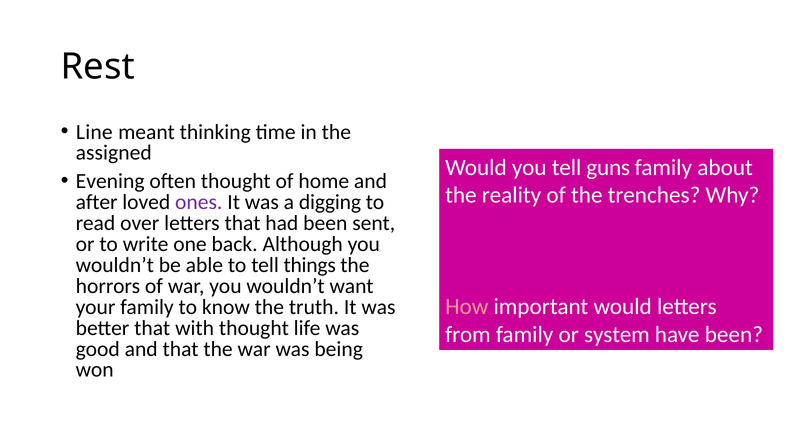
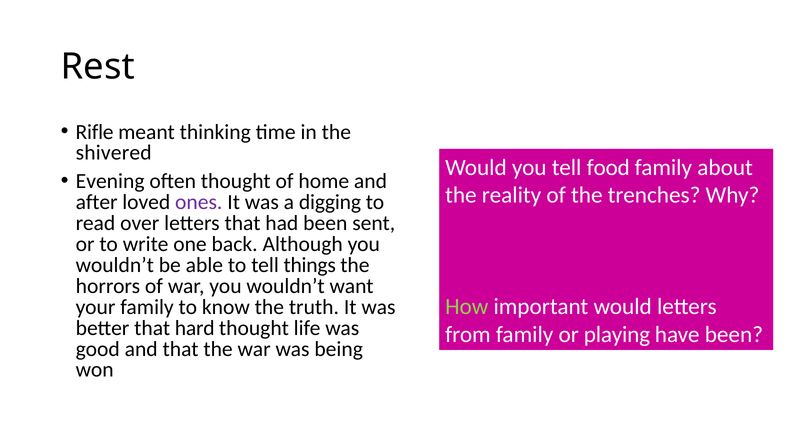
Line: Line -> Rifle (95, 132)
assigned: assigned -> shivered (114, 153)
guns: guns -> food (608, 167)
How colour: pink -> light green (467, 307)
with: with -> hard (195, 328)
system: system -> playing (617, 335)
